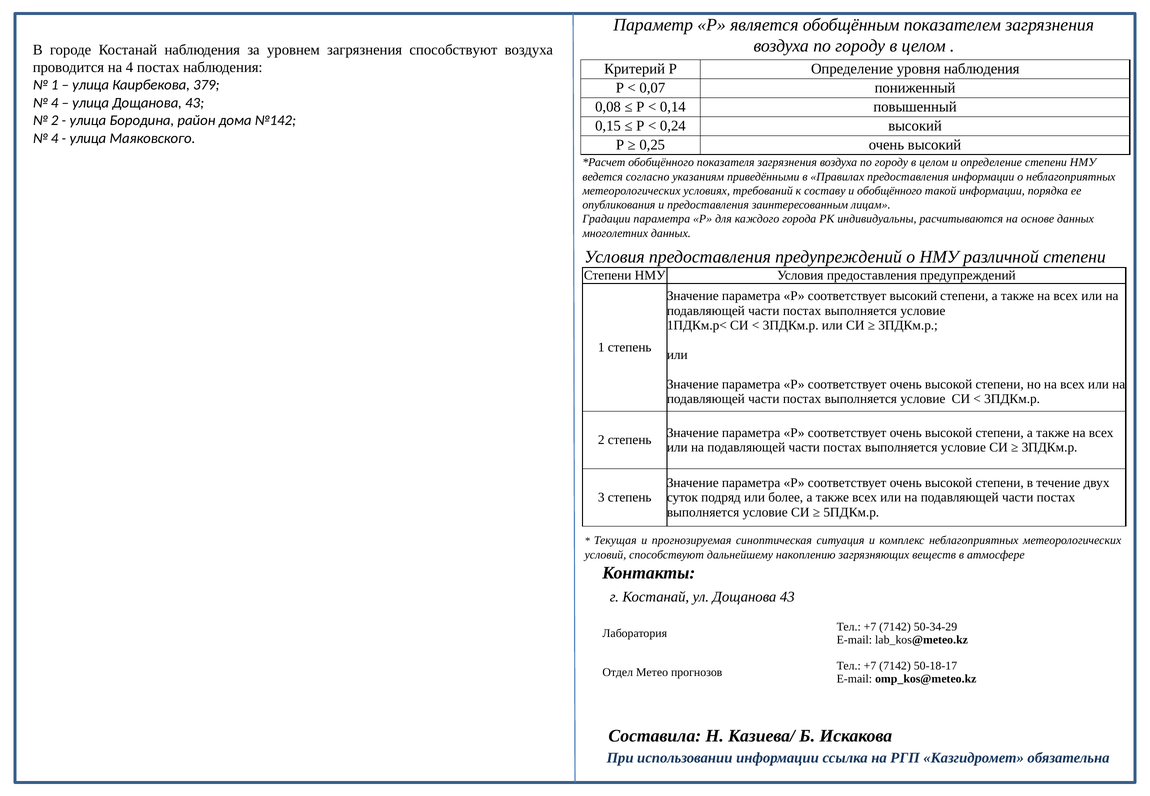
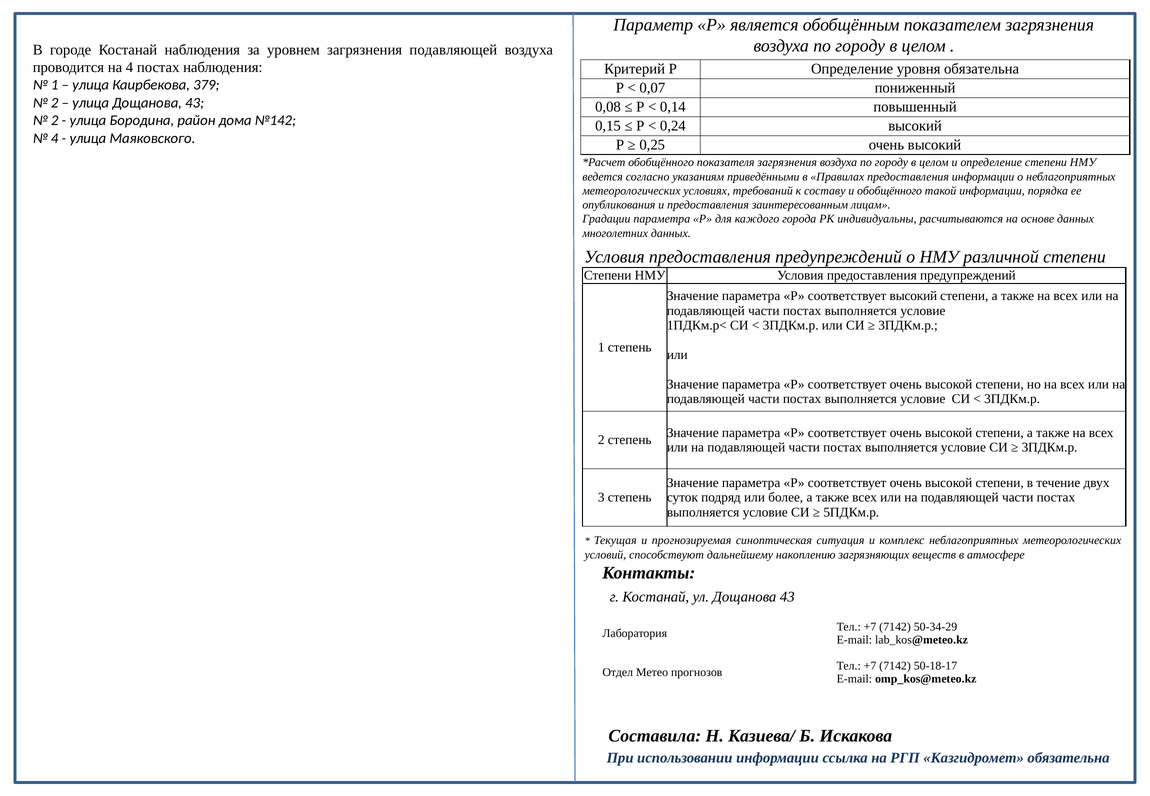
загрязнения способствуют: способствуют -> подавляющей (453, 50)
уровня наблюдения: наблюдения -> обязательна (982, 69)
4: 4 -> 2 (55, 103)
